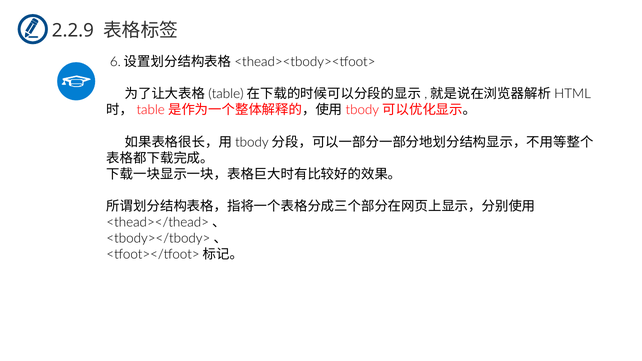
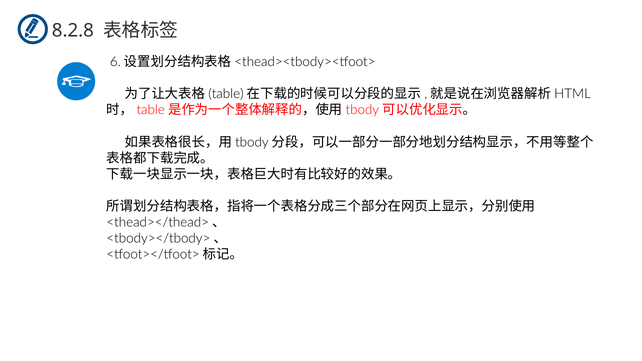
2.2.9: 2.2.9 -> 8.2.8 (73, 31)
